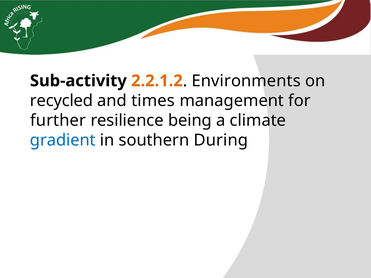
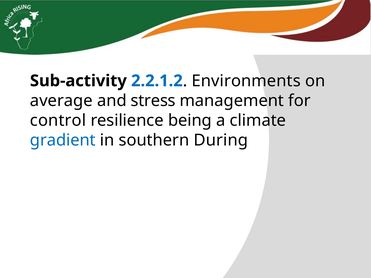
2.2.1.2 colour: orange -> blue (157, 81)
recycled: recycled -> average (61, 101)
times: times -> stress (153, 101)
further: further -> control (58, 120)
